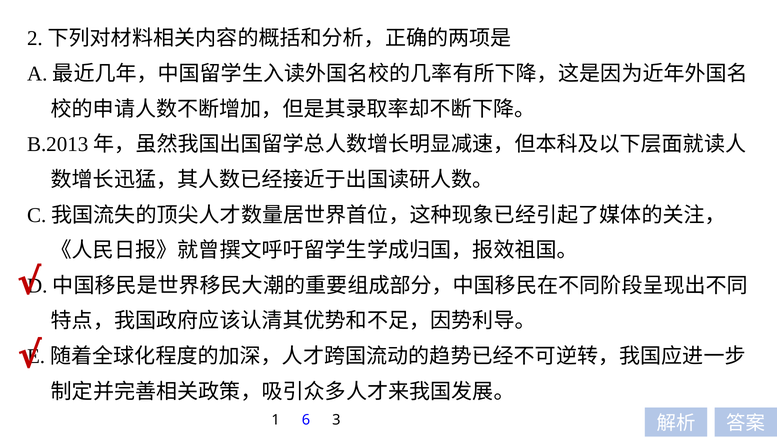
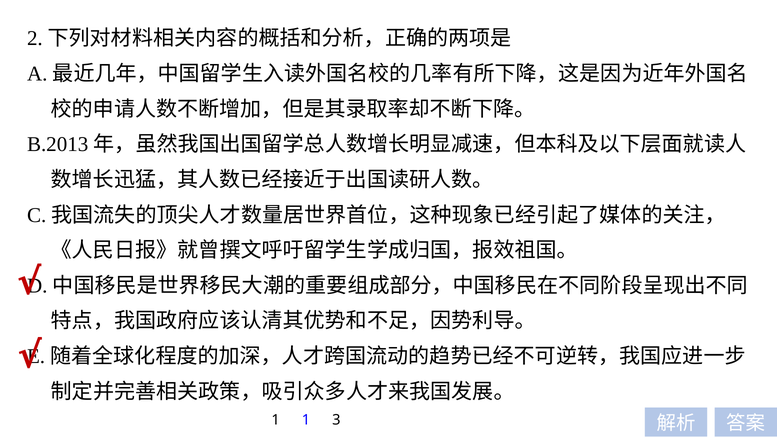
1 6: 6 -> 1 (306, 420)
